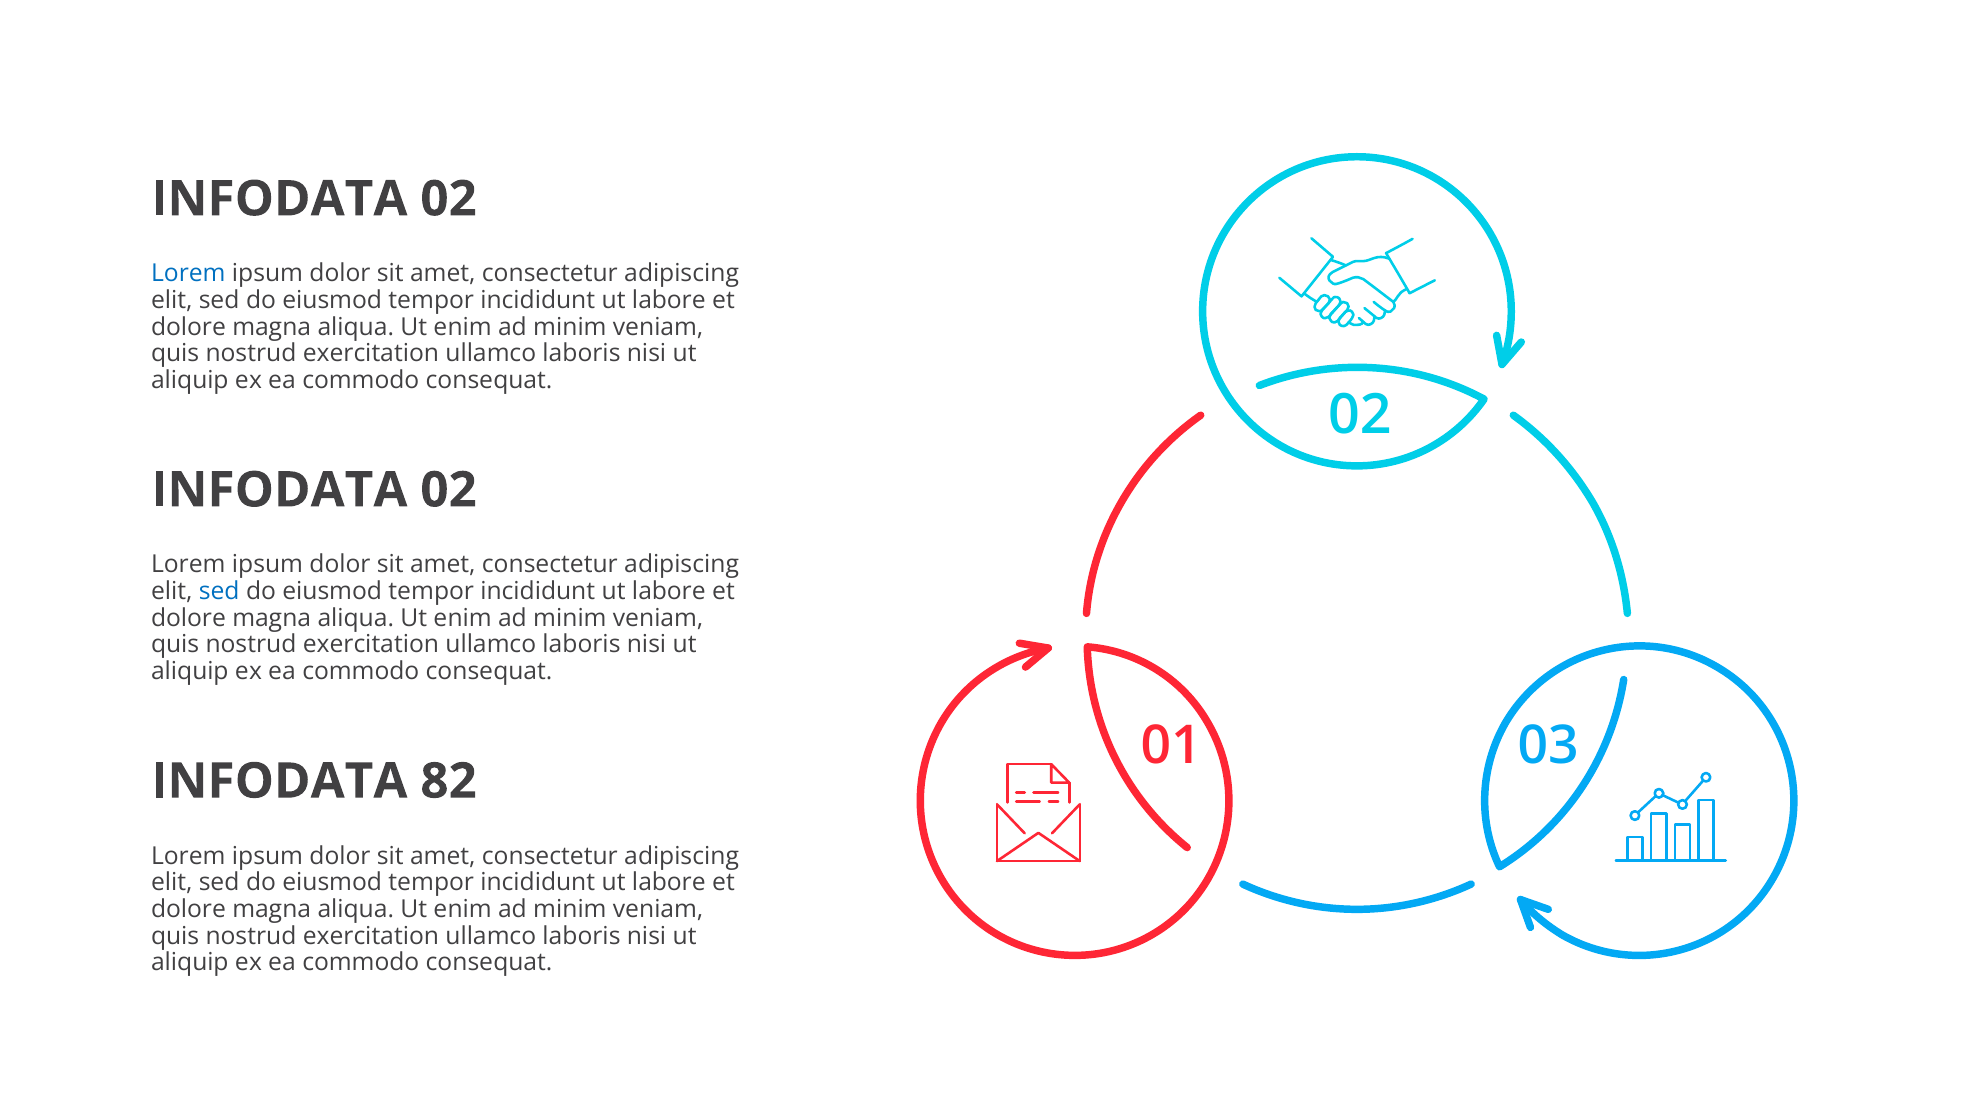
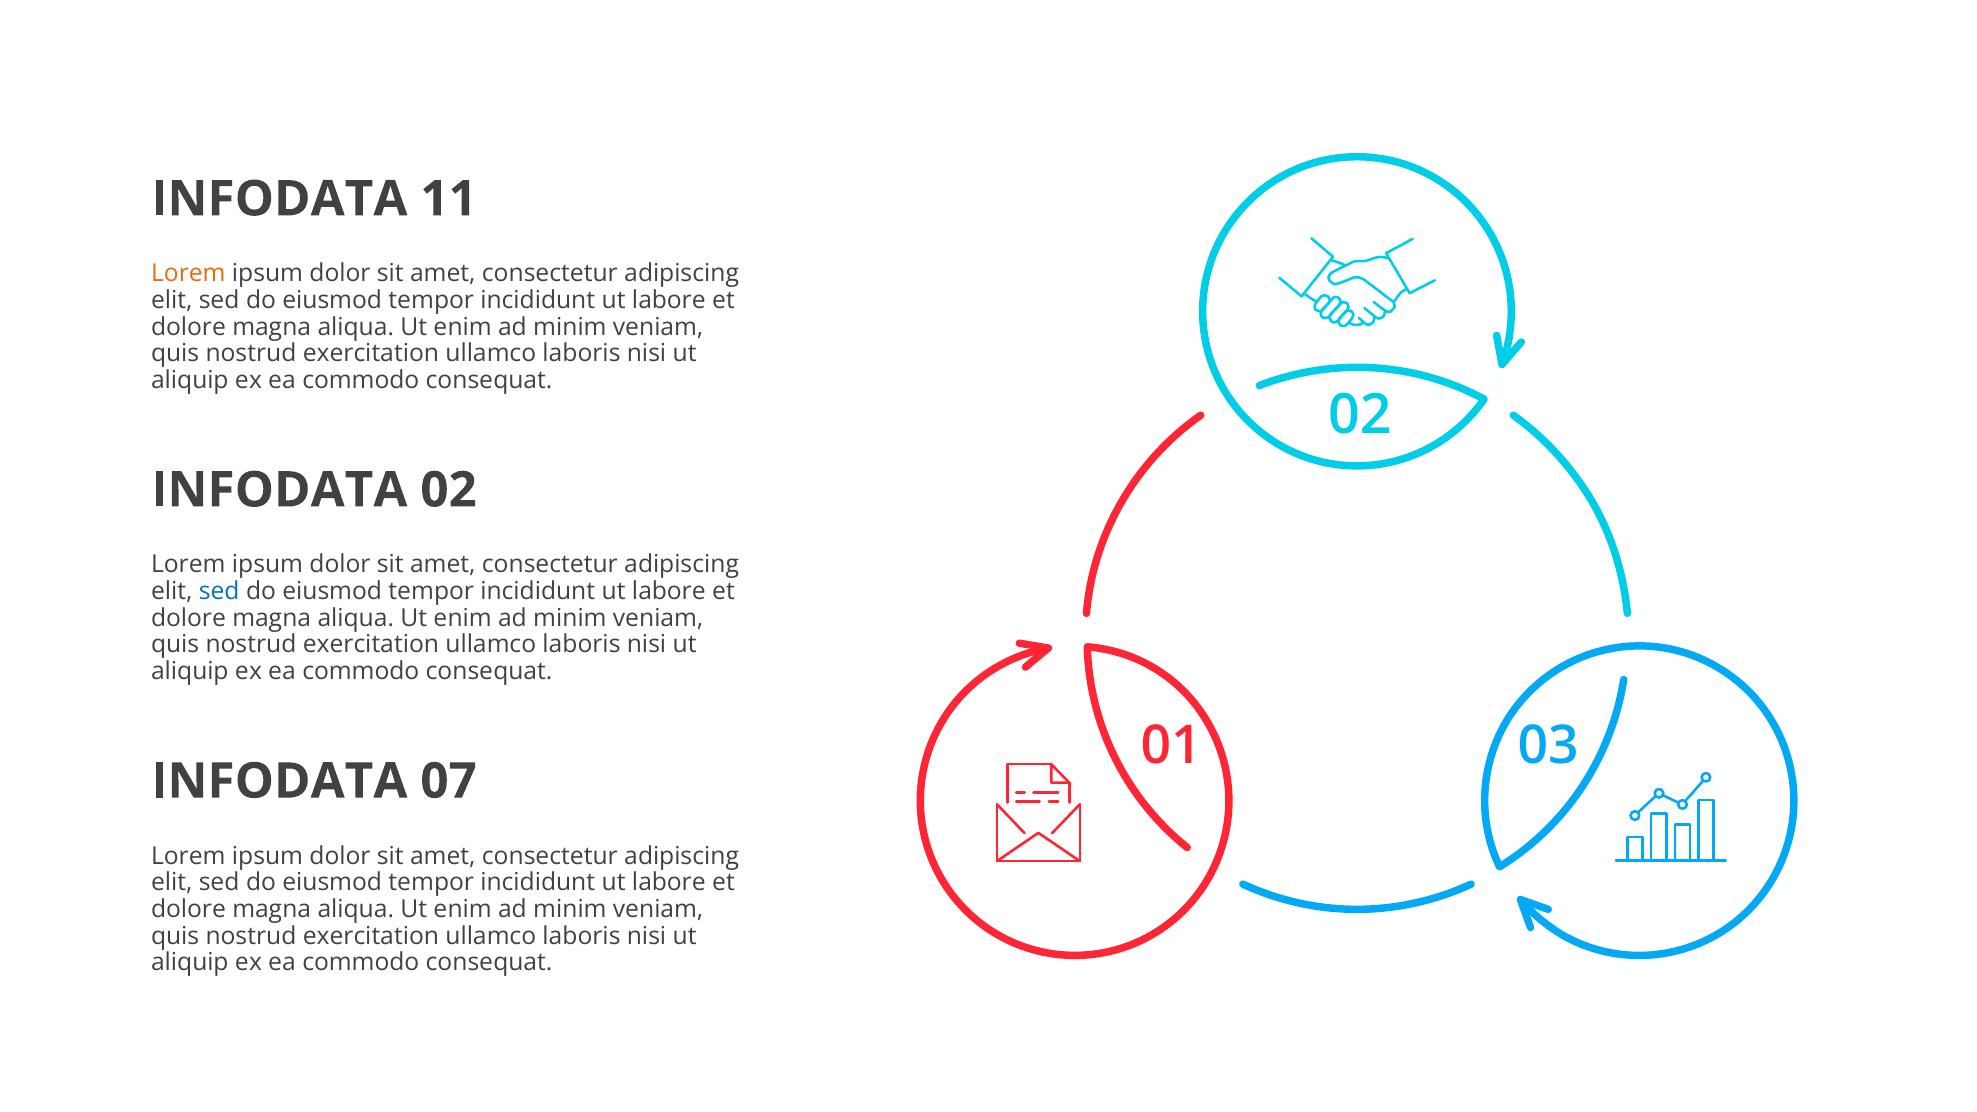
02: 02 -> 11 (449, 199)
Lorem colour: blue -> orange (188, 274)
82: 82 -> 07 (449, 781)
